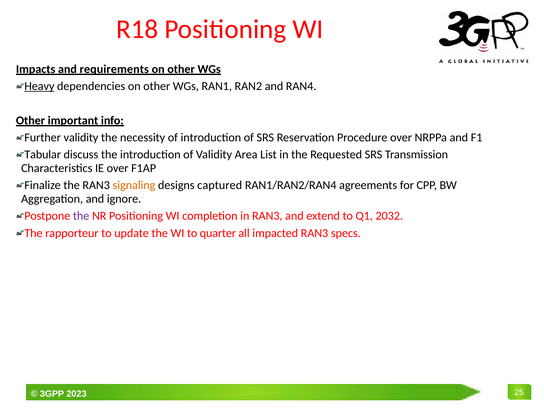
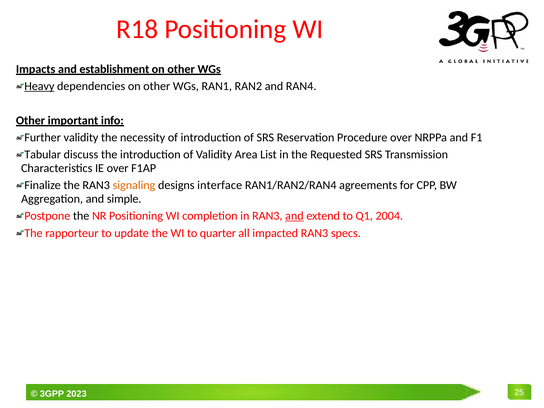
requirements: requirements -> establishment (114, 69)
captured: captured -> interface (220, 185)
ignore: ignore -> simple (124, 199)
the colour: purple -> black (81, 216)
and underline: none -> present (294, 216)
2032: 2032 -> 2004 (389, 216)
